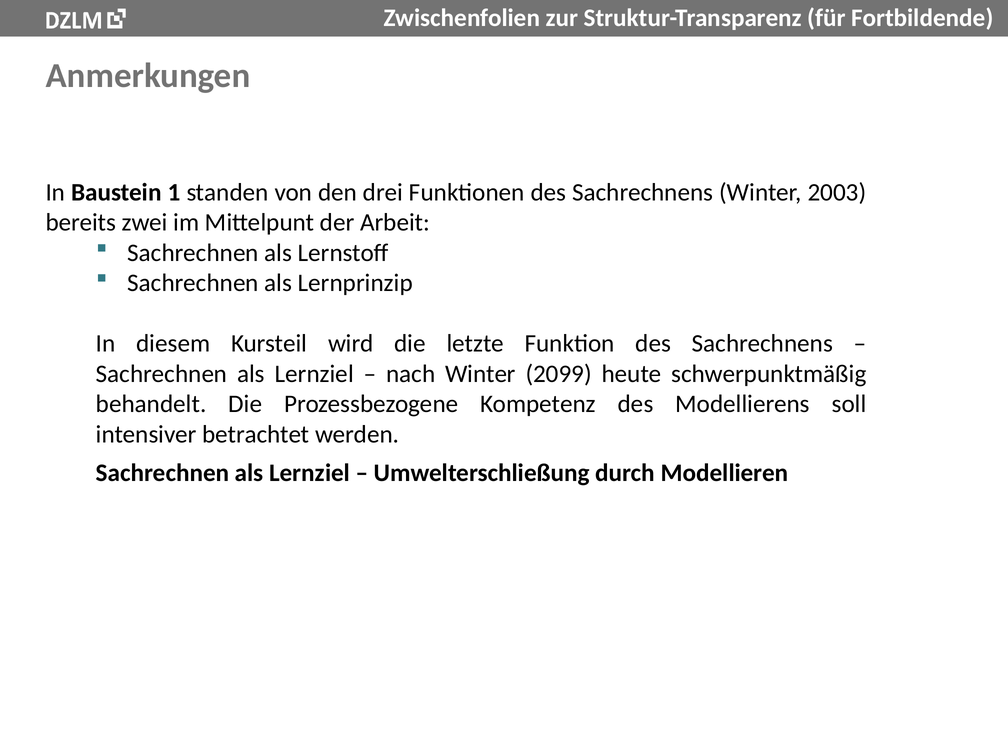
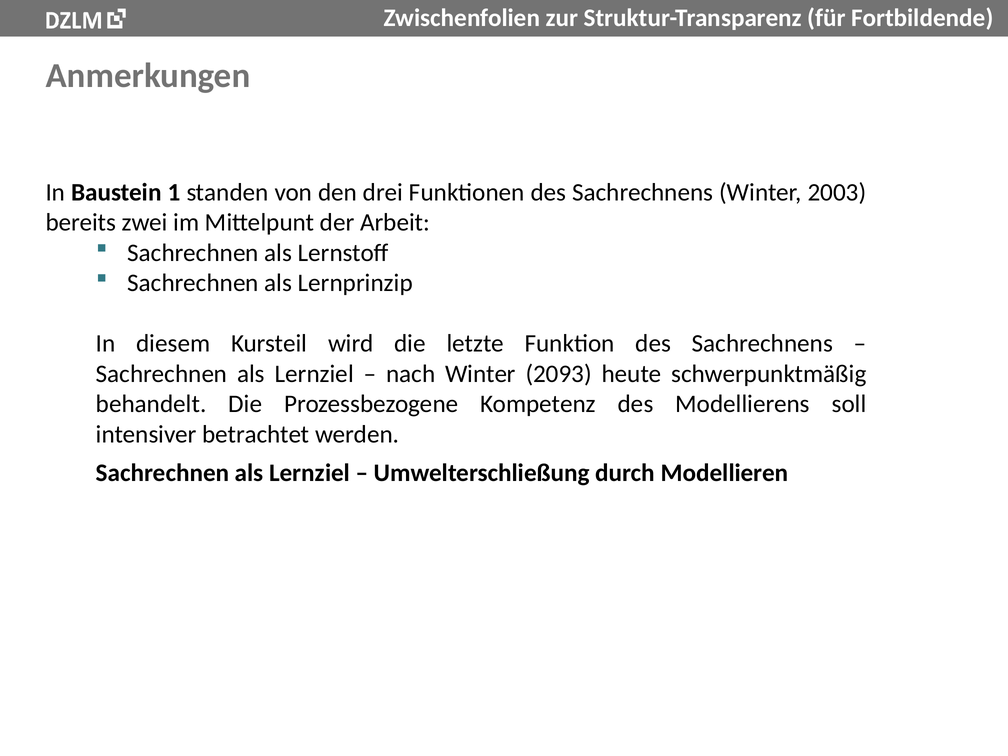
2099: 2099 -> 2093 (559, 374)
